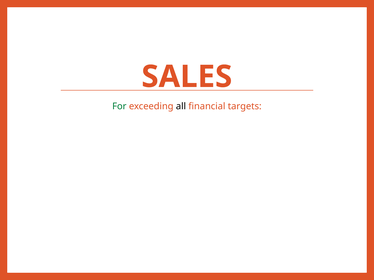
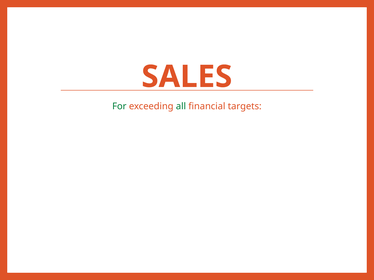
all colour: black -> green (181, 107)
